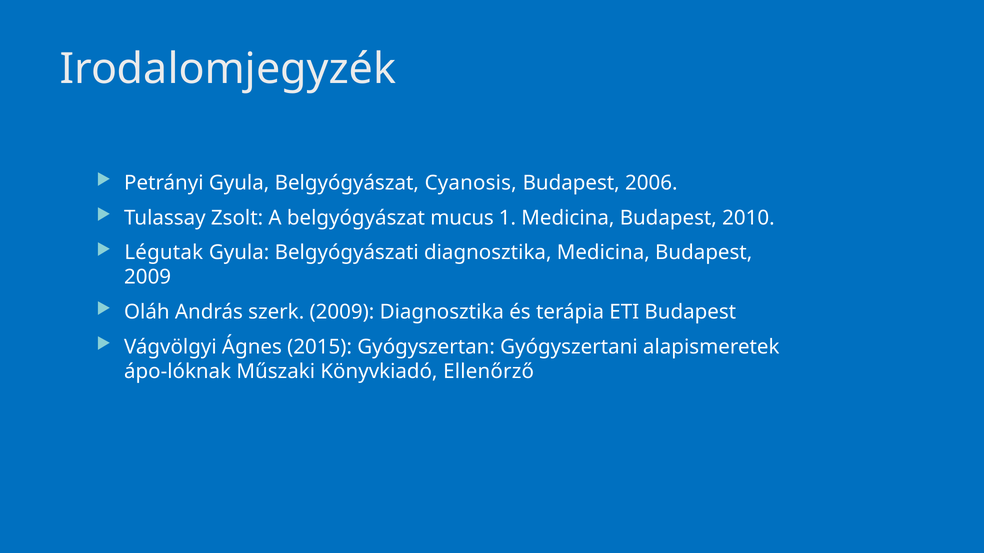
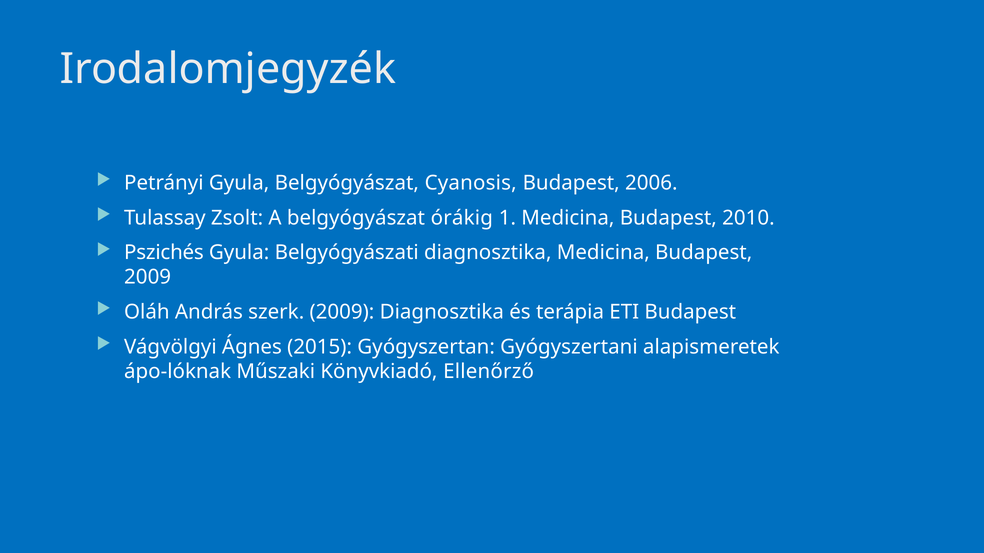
mucus: mucus -> órákig (462, 218)
Légutak: Légutak -> Pszichés (164, 253)
